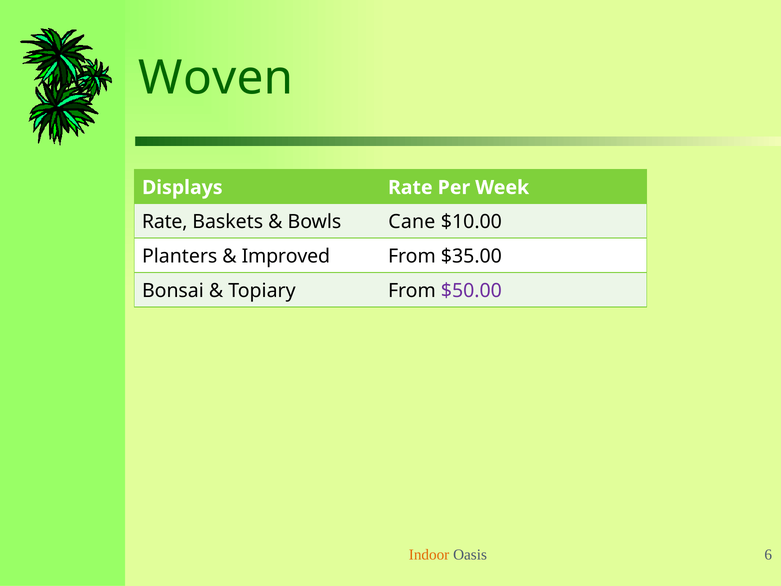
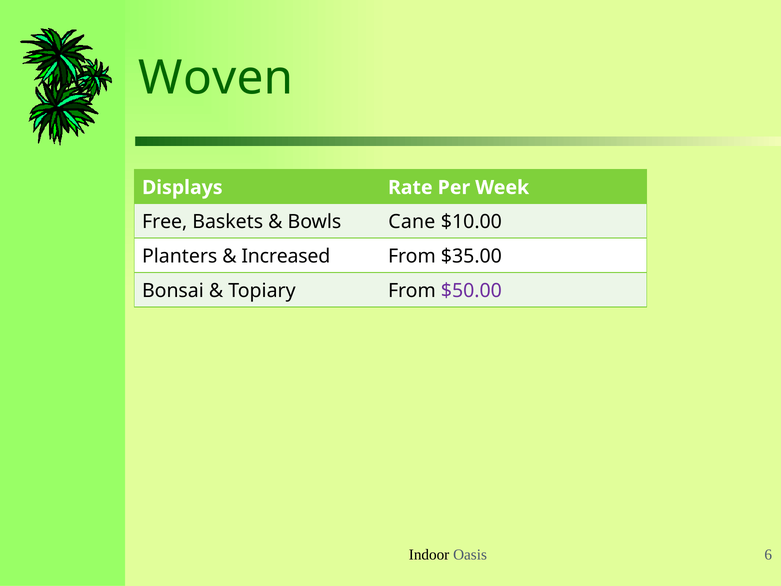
Rate: Rate -> Free (165, 222)
Improved: Improved -> Increased (286, 256)
Indoor colour: orange -> black (429, 554)
